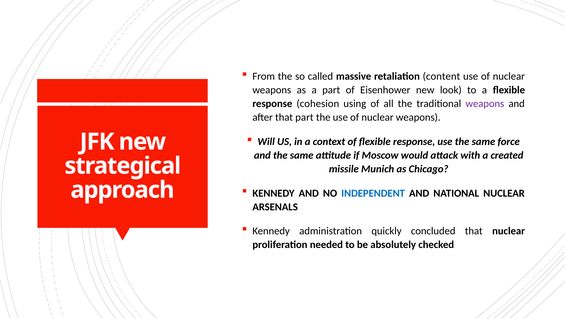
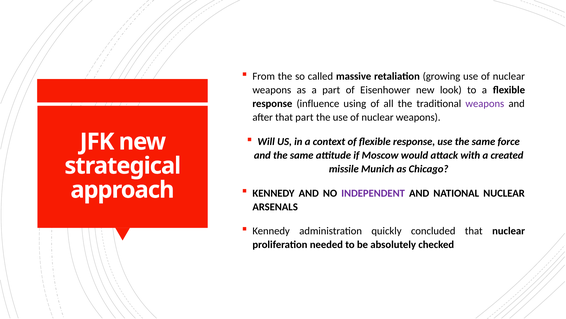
content: content -> growing (442, 76)
cohesion: cohesion -> influence (318, 104)
INDEPENDENT colour: blue -> purple (373, 193)
